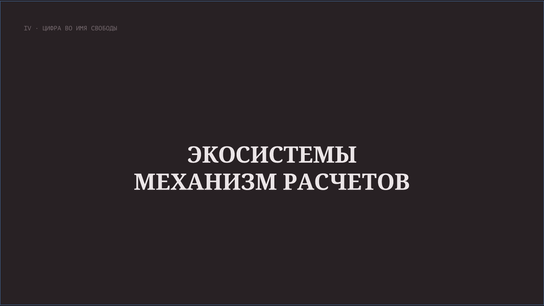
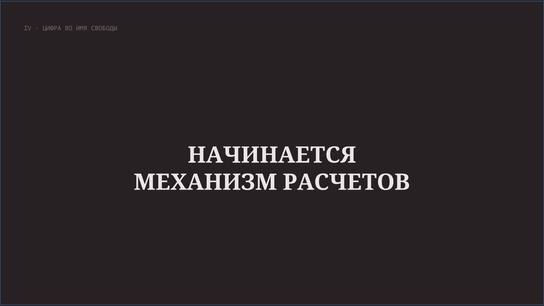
ЭКОСИСТЕМЫ: ЭКОСИСТЕМЫ -> НАЧИНАЕТСЯ (272, 155)
